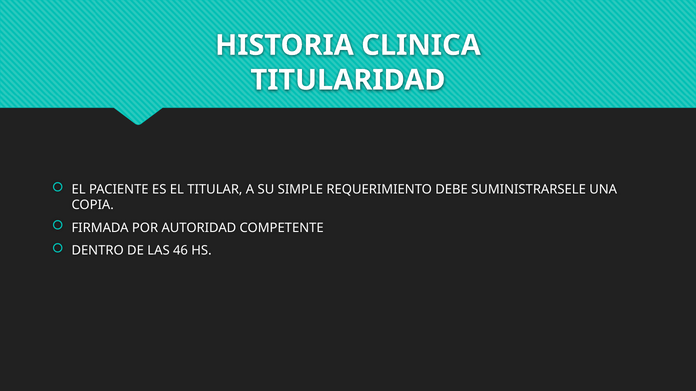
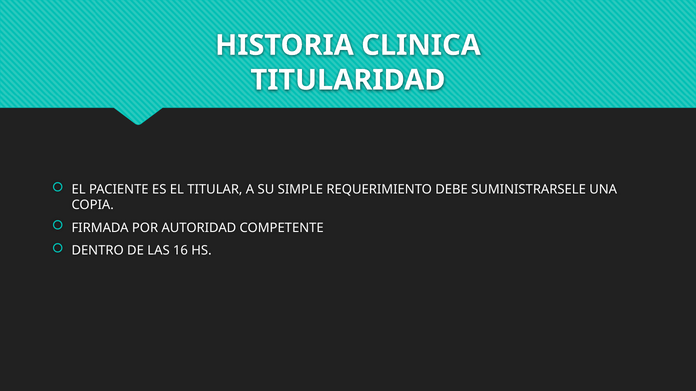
46: 46 -> 16 (180, 251)
